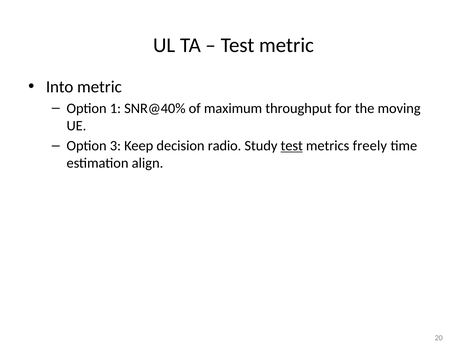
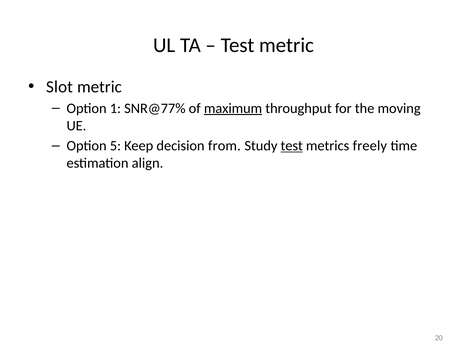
Into: Into -> Slot (60, 87)
SNR@40%: SNR@40% -> SNR@77% (155, 108)
maximum underline: none -> present (233, 108)
3: 3 -> 5 (115, 145)
radio: radio -> from (224, 145)
